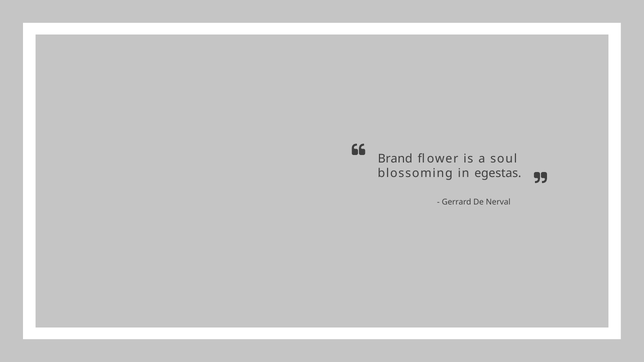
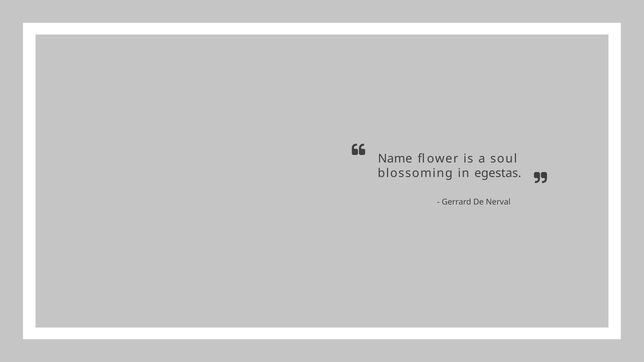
Brand: Brand -> Name (395, 159)
